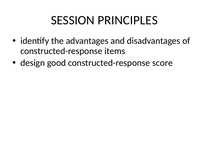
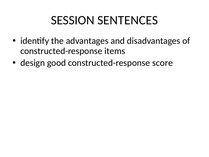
PRINCIPLES: PRINCIPLES -> SENTENCES (128, 20)
